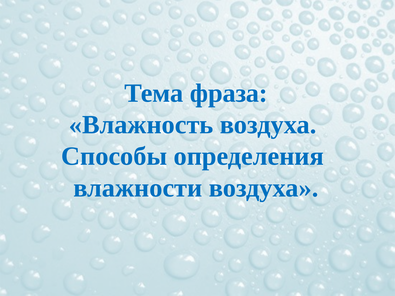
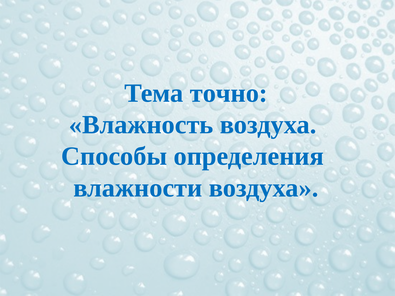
фраза: фраза -> точно (229, 93)
